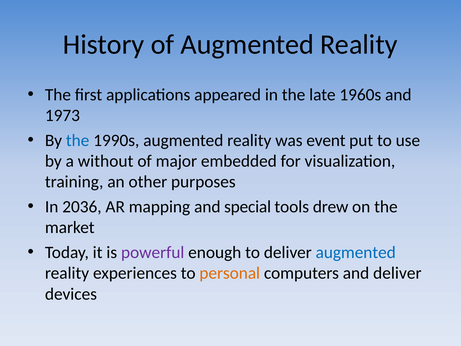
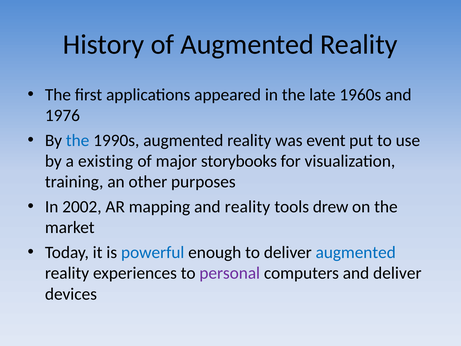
1973: 1973 -> 1976 (62, 115)
without: without -> existing (106, 161)
embedded: embedded -> storybooks (239, 161)
2036: 2036 -> 2002 (82, 207)
and special: special -> reality (247, 207)
powerful colour: purple -> blue (153, 252)
personal colour: orange -> purple (230, 273)
